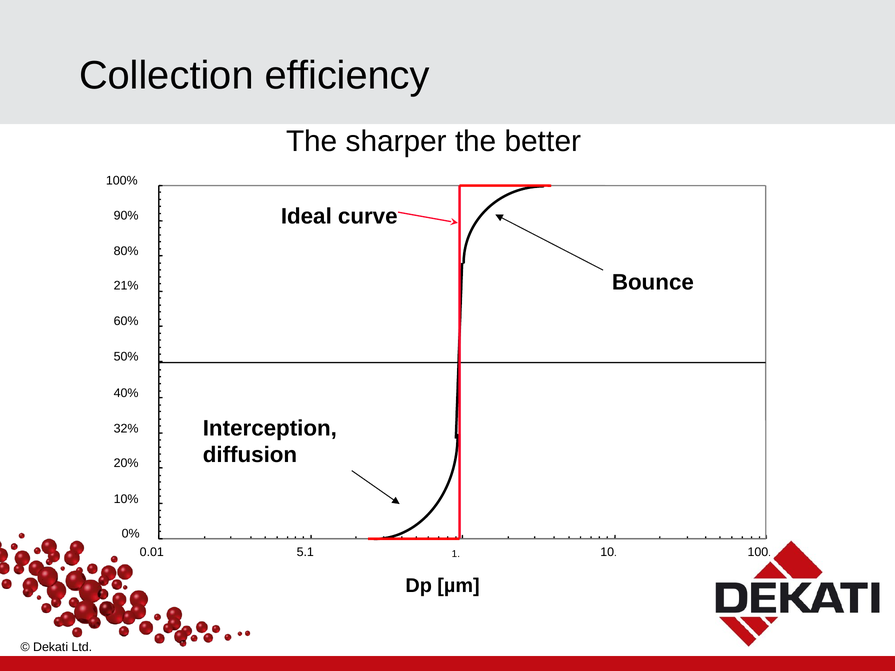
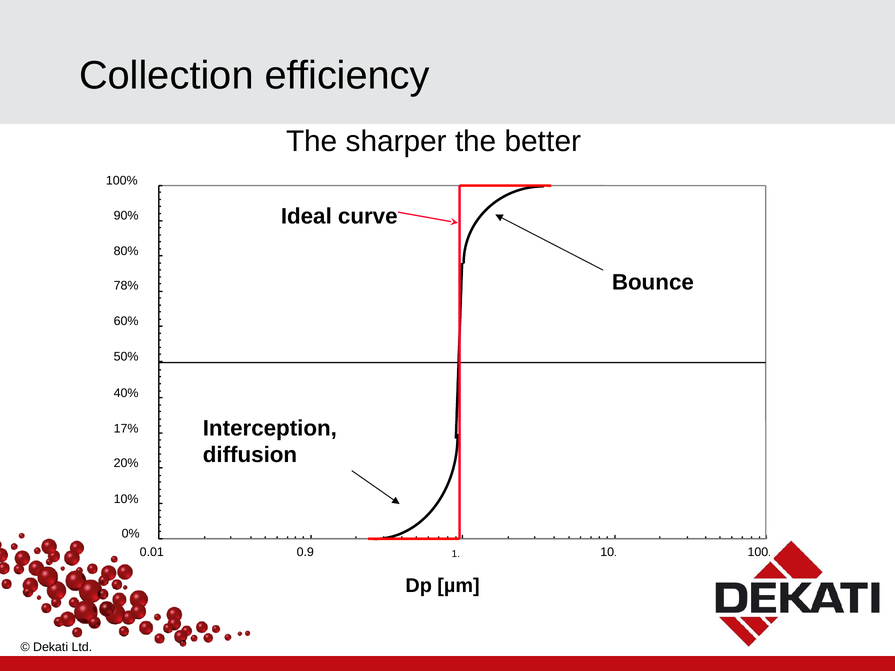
21%: 21% -> 78% (126, 286)
32%: 32% -> 17% (126, 429)
5.1: 5.1 -> 0.9 (305, 553)
